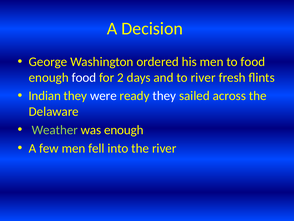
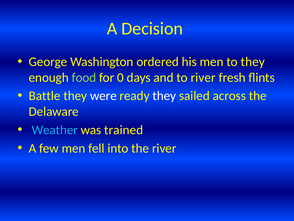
to food: food -> they (253, 62)
food colour: white -> light green (84, 77)
2: 2 -> 0 (120, 77)
Indian: Indian -> Battle (45, 96)
Weather colour: light green -> light blue (55, 130)
was enough: enough -> trained (124, 130)
